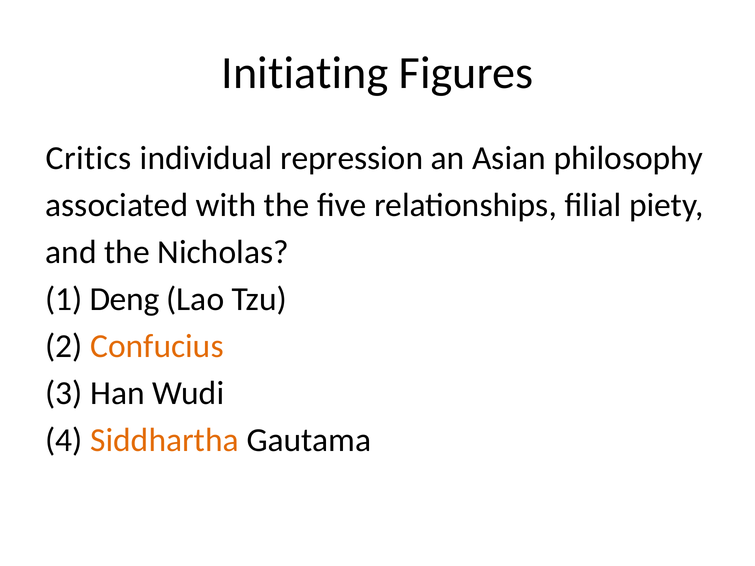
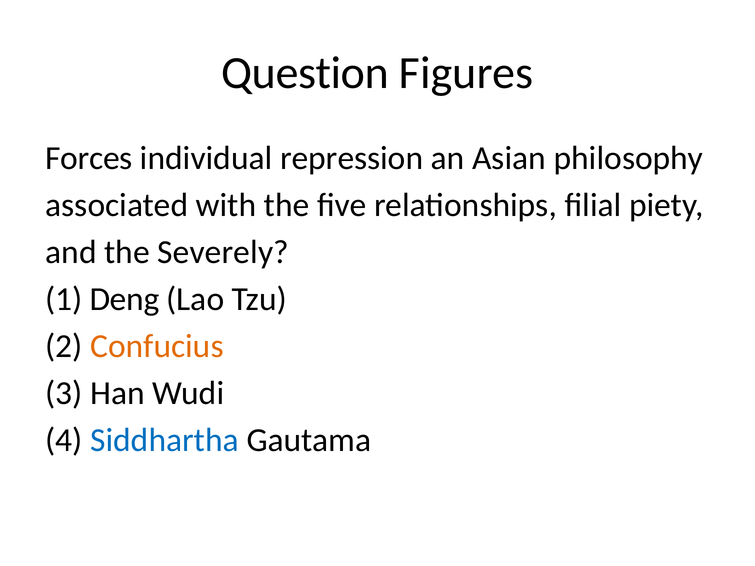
Initiating: Initiating -> Question (305, 73)
Critics: Critics -> Forces (89, 158)
Nicholas: Nicholas -> Severely (223, 252)
Siddhartha colour: orange -> blue (165, 441)
